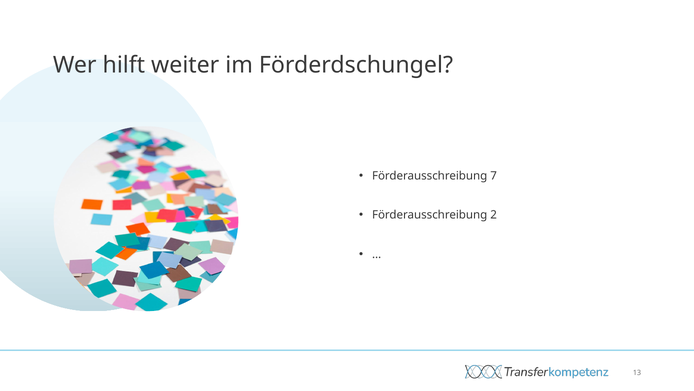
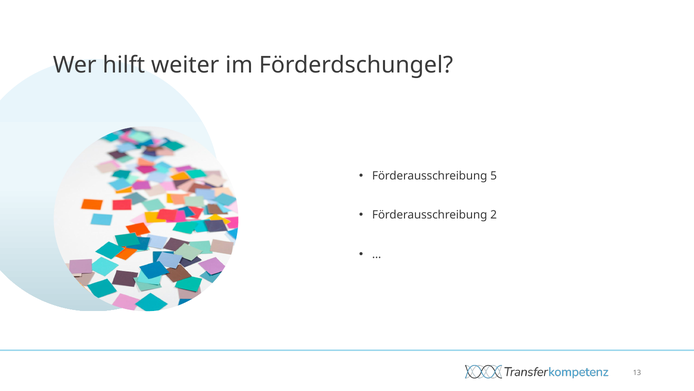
7: 7 -> 5 (494, 175)
